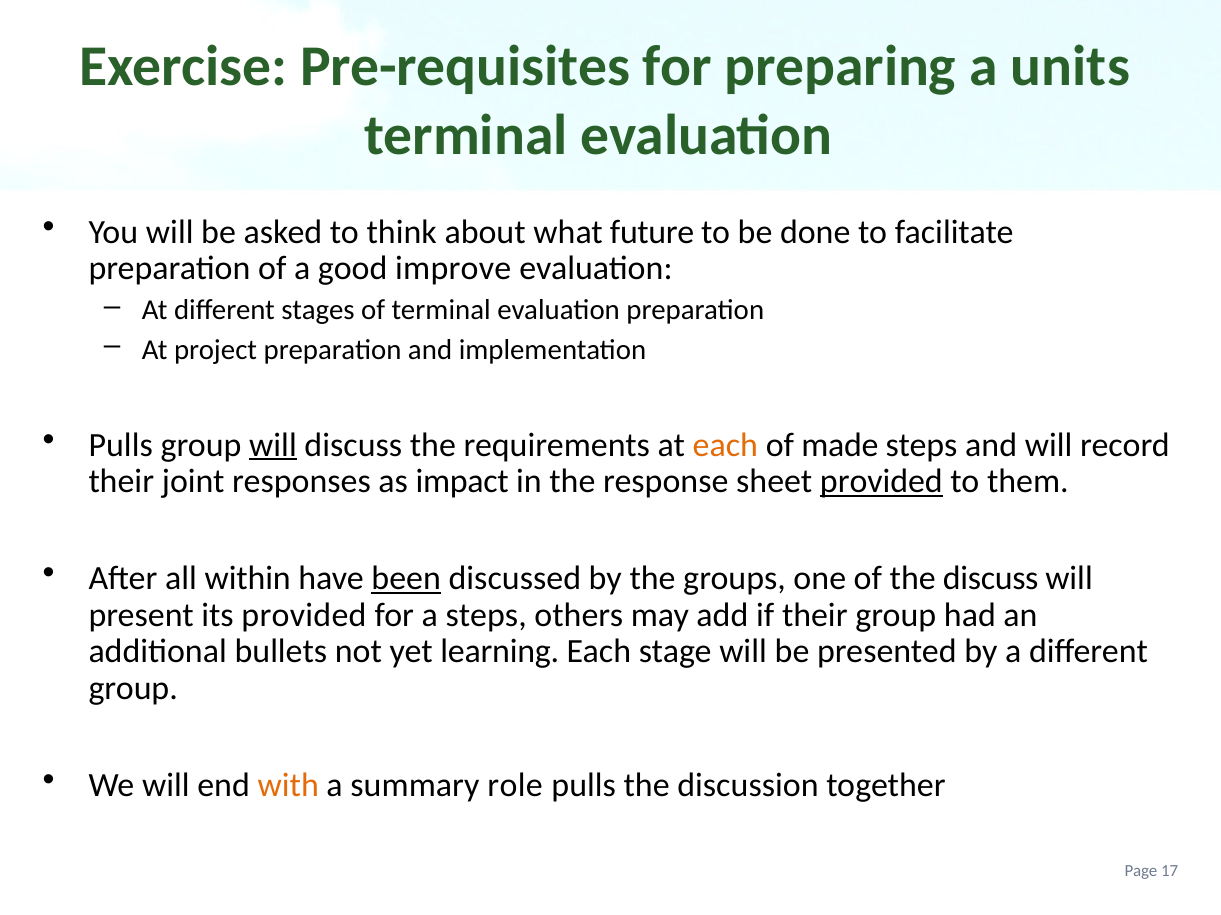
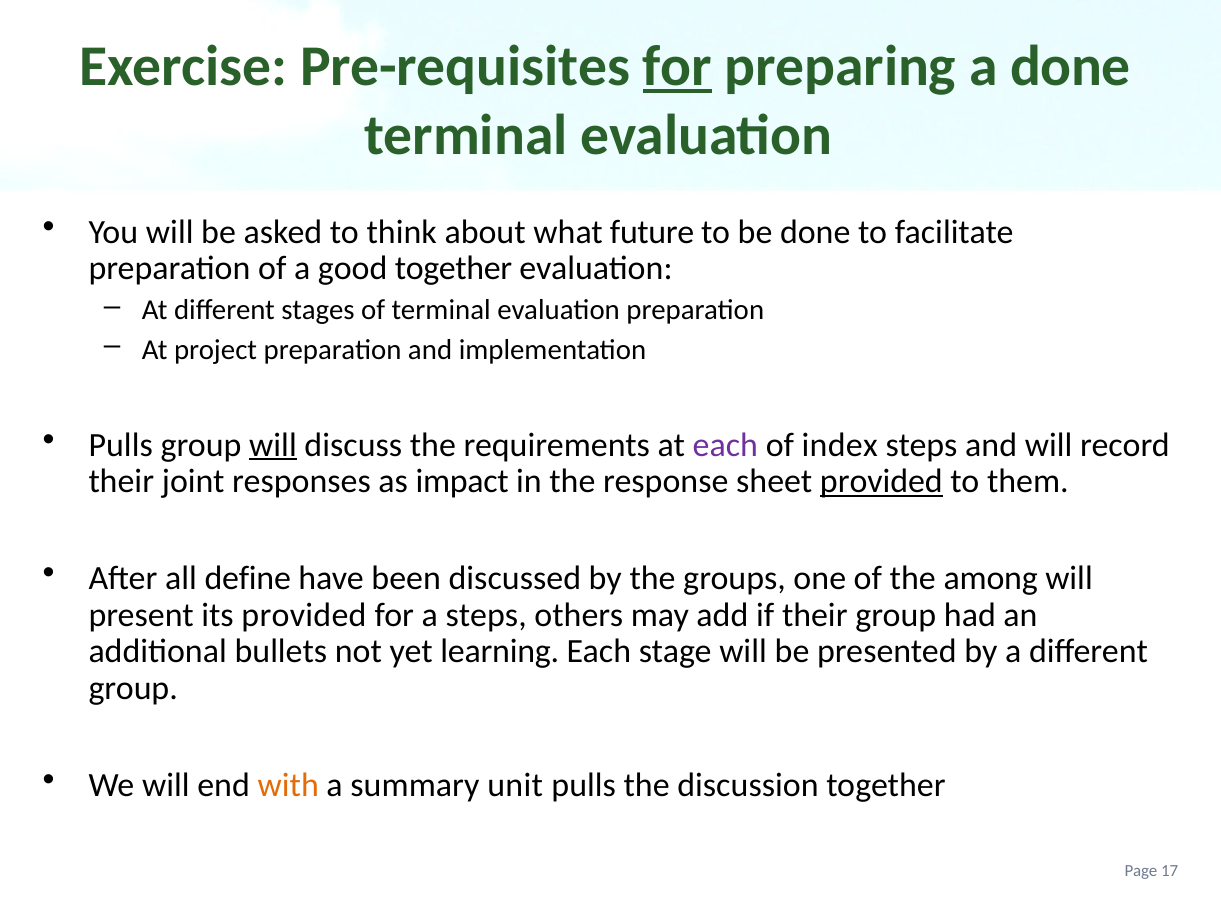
for underline: none -> present (677, 66)
a units: units -> done (1071, 66)
good improve: improve -> together (454, 269)
each colour: orange -> purple (725, 445)
made: made -> index (840, 445)
within: within -> define (248, 579)
been underline: present -> none (406, 579)
the discuss: discuss -> among (991, 579)
role: role -> unit (515, 785)
